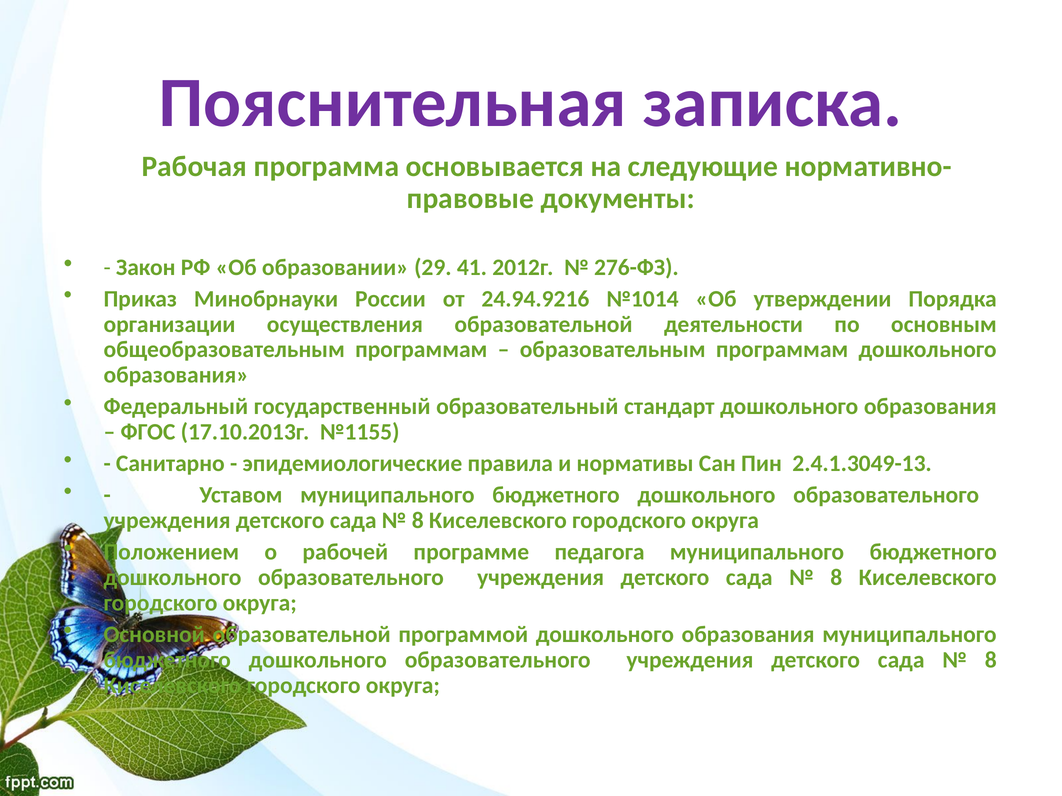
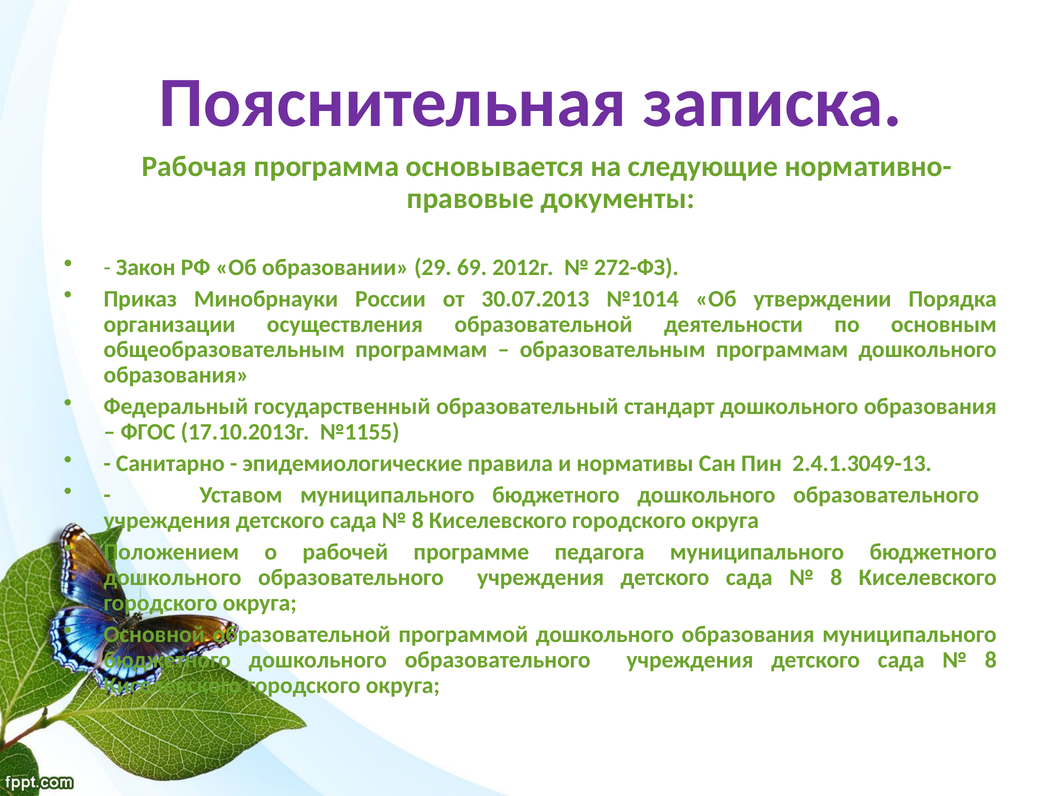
41: 41 -> 69 (472, 267)
276-ФЗ: 276-ФЗ -> 272-ФЗ (636, 267)
24.94.9216: 24.94.9216 -> 30.07.2013 (535, 299)
